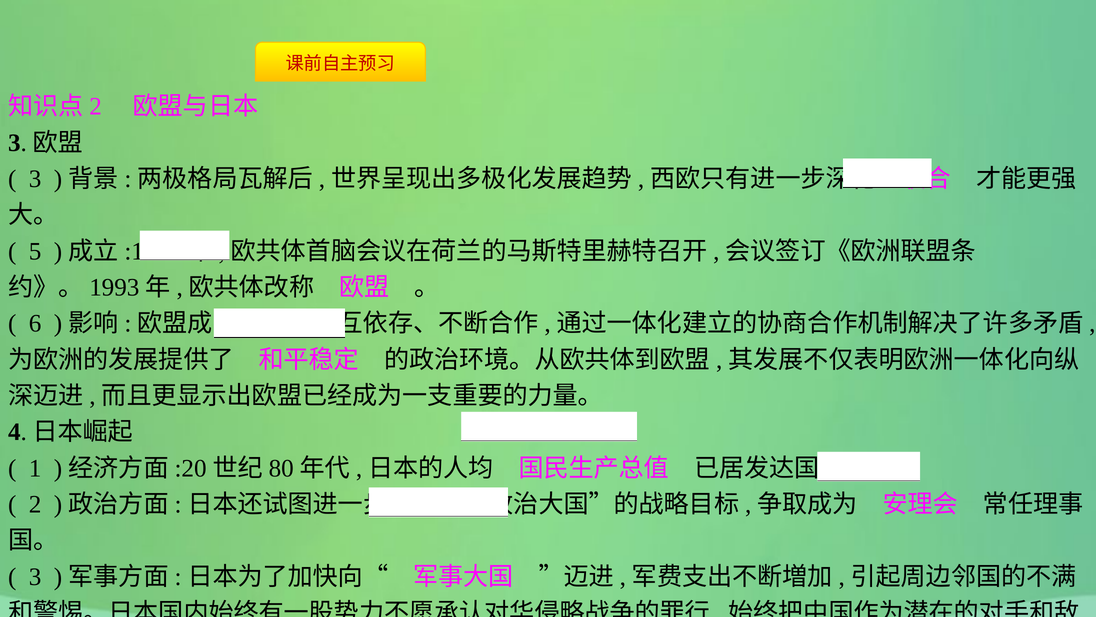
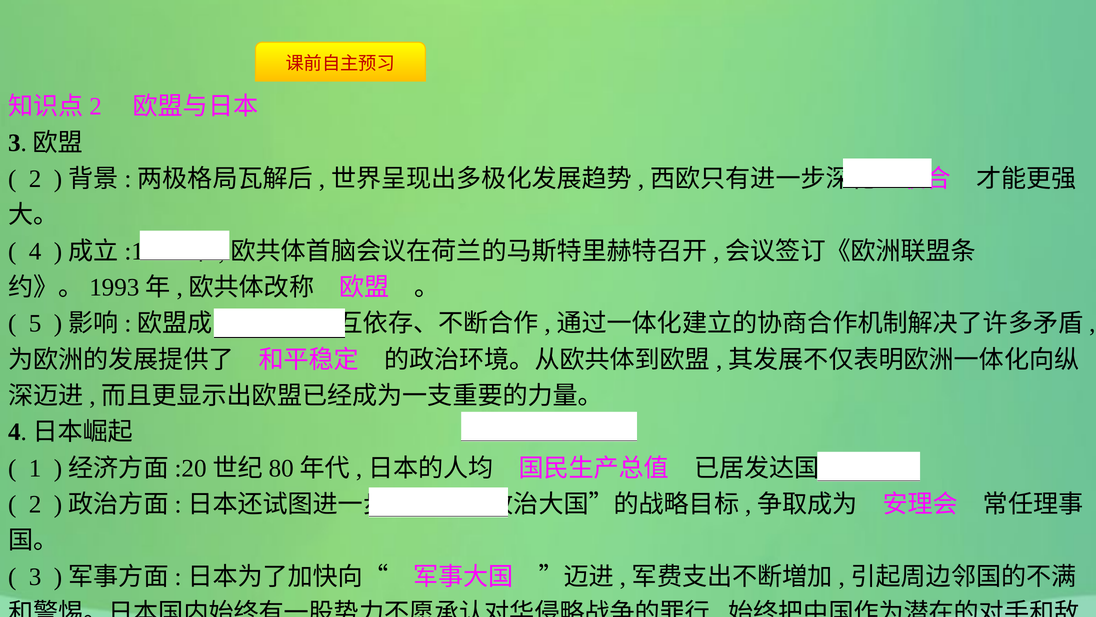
3: 3 -> 2 (35, 179)
5: 5 -> 4 (35, 251)
6: 6 -> 5 (35, 323)
